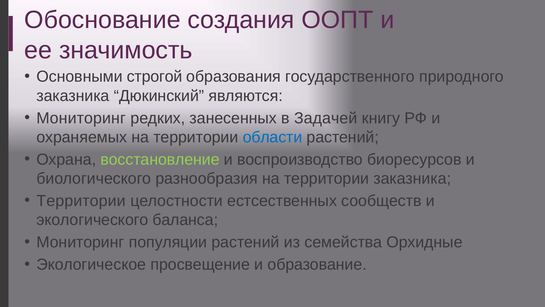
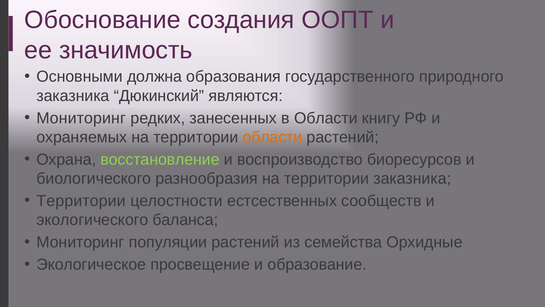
строгой: строгой -> должна (155, 77)
в Задачей: Задачей -> Области (326, 118)
области colour: blue -> orange (273, 137)
